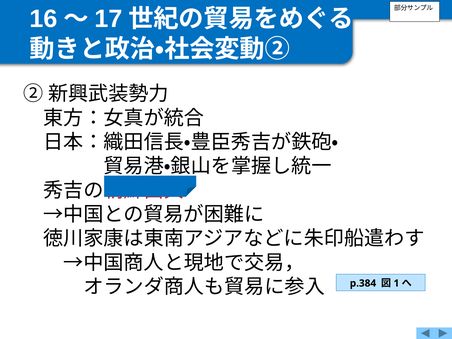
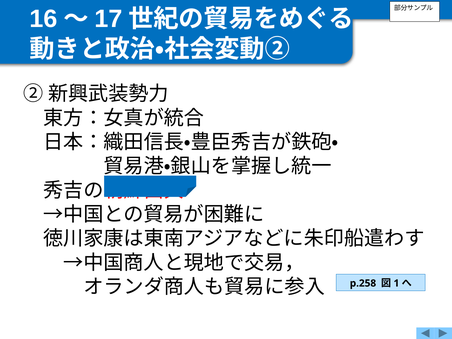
p.384: p.384 -> p.258 (363, 283)
